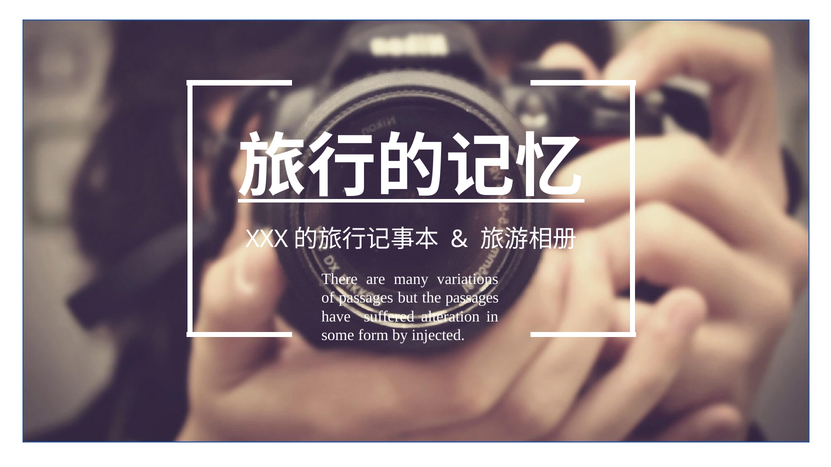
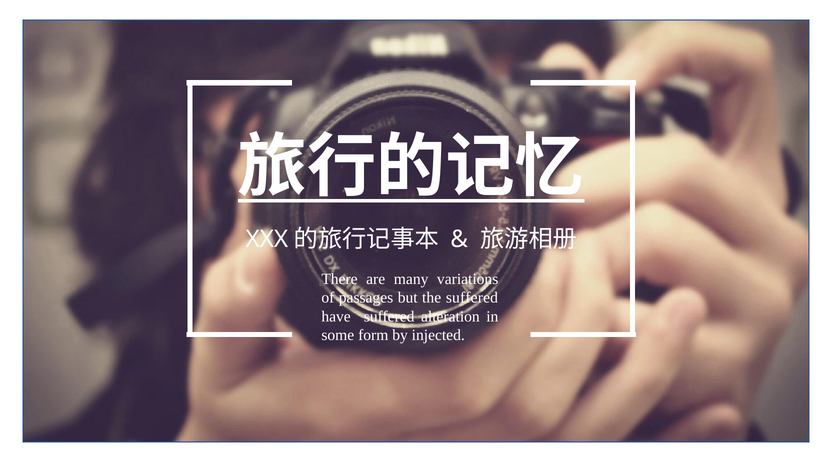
the passages: passages -> suffered (472, 298)
